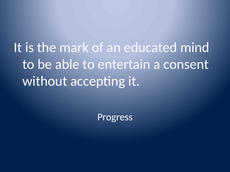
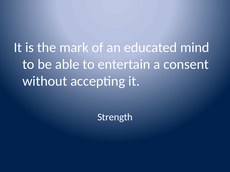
Progress: Progress -> Strength (115, 117)
